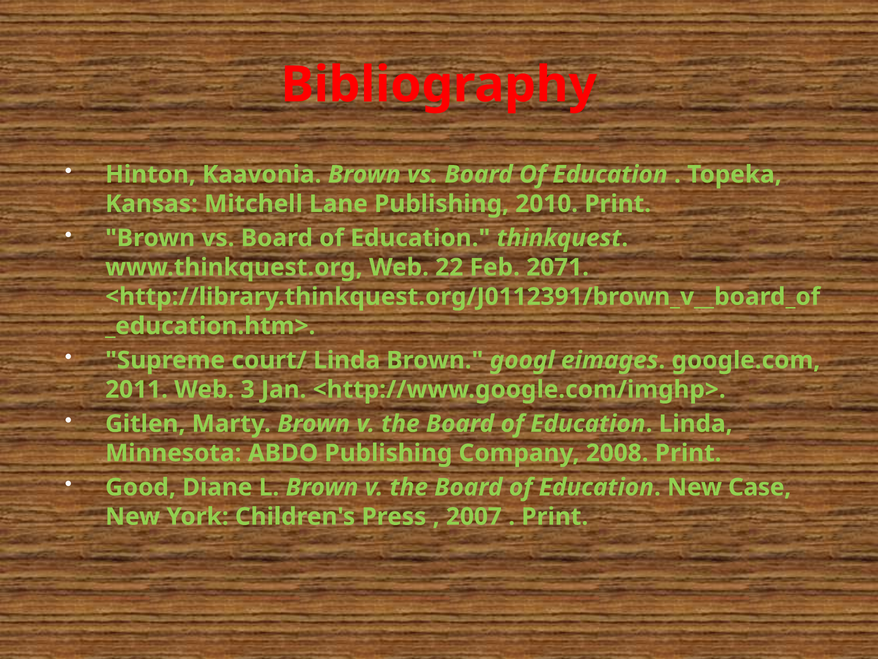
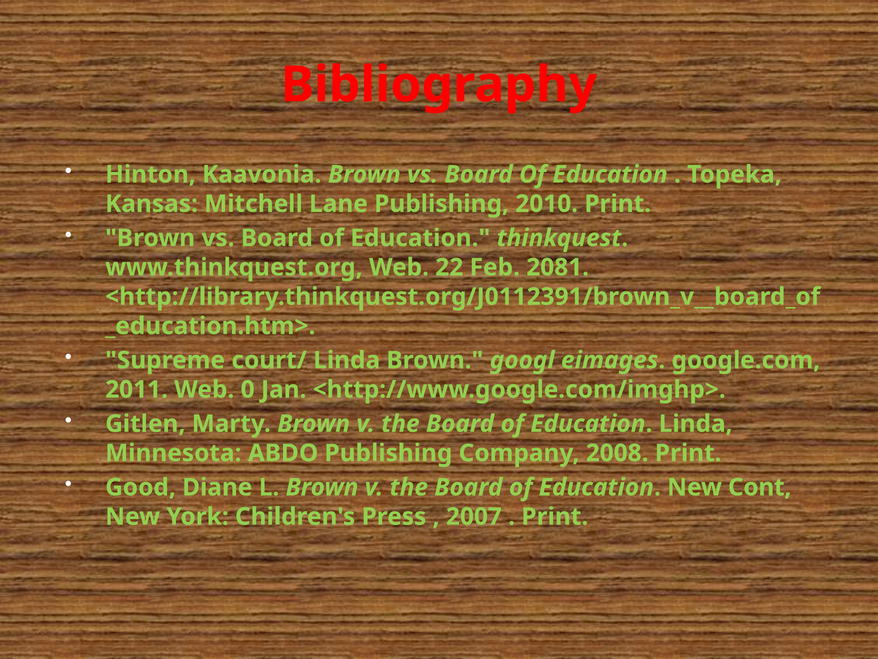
2071: 2071 -> 2081 (558, 267)
3: 3 -> 0 (248, 389)
Case: Case -> Cont (760, 487)
